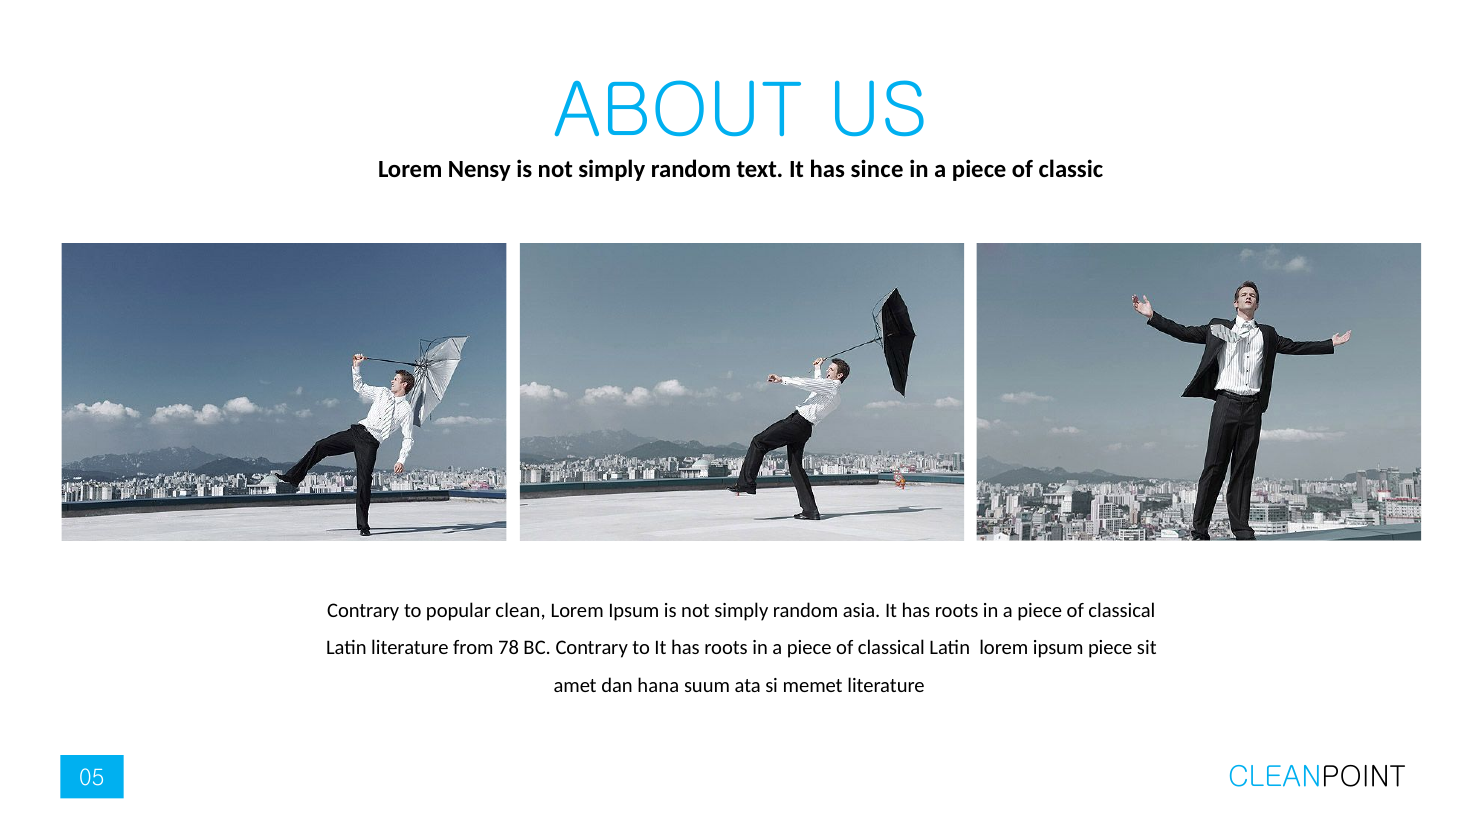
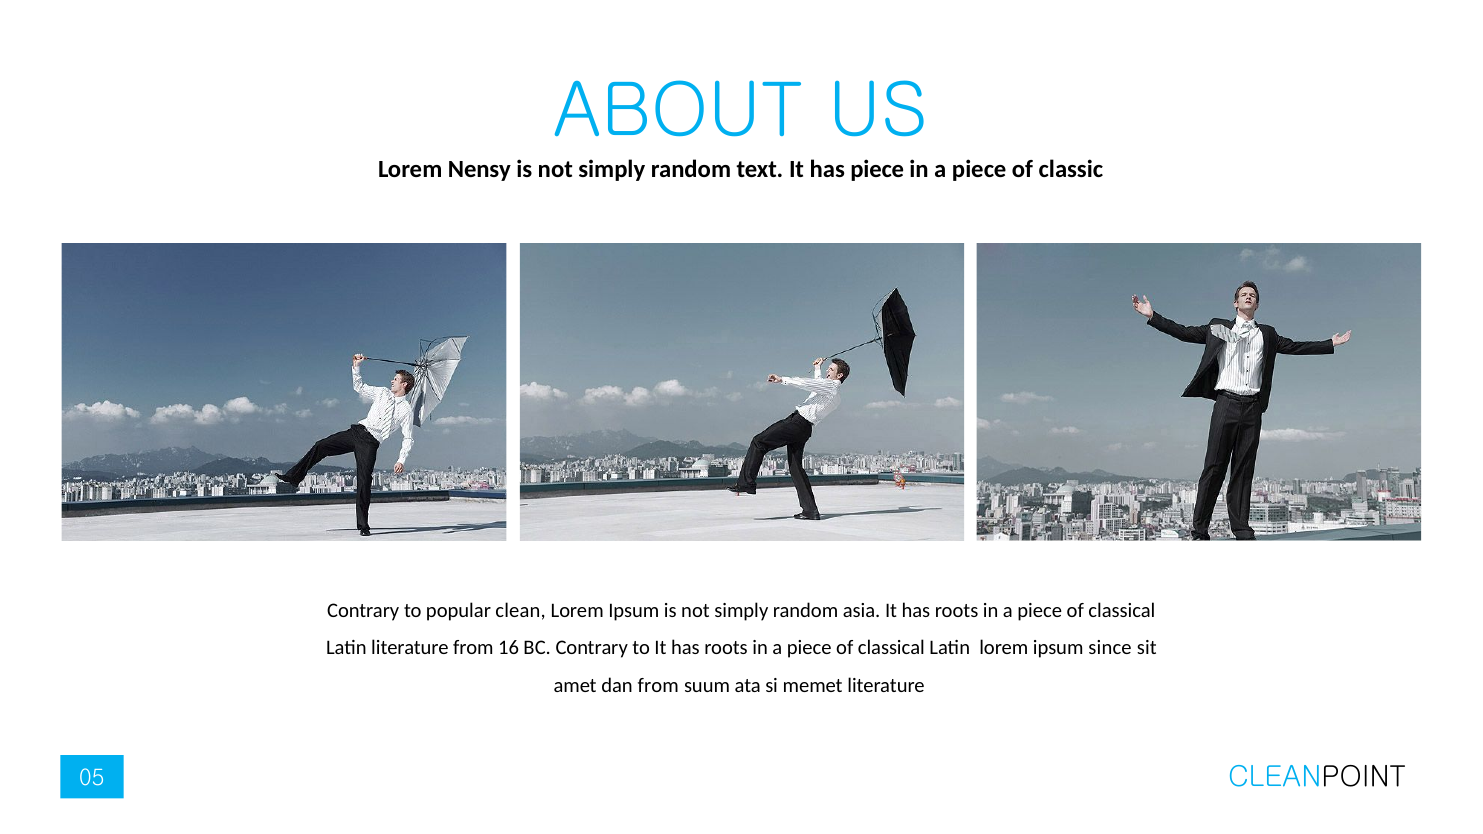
has since: since -> piece (877, 169)
78: 78 -> 16 (509, 648)
ipsum piece: piece -> since (1110, 648)
dan hana: hana -> from (658, 685)
